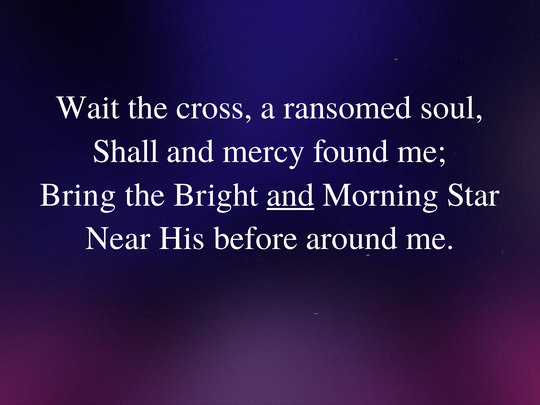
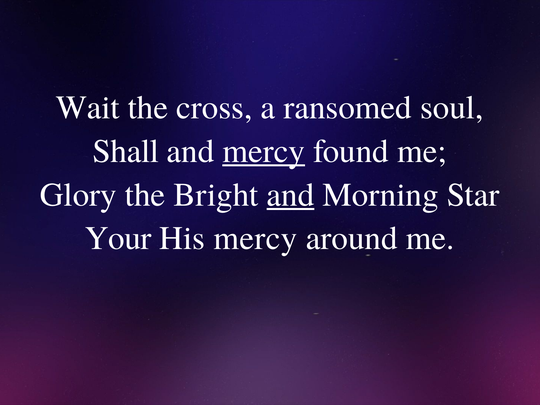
mercy underline: none -> present (264, 151)
Bring: Bring -> Glory (78, 195)
Near: Near -> Your (118, 238)
His before: before -> mercy (255, 238)
